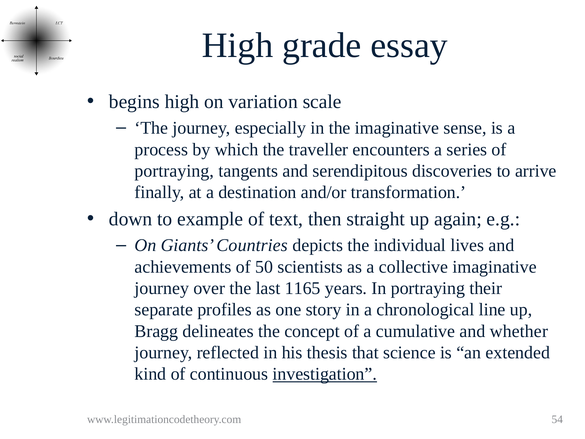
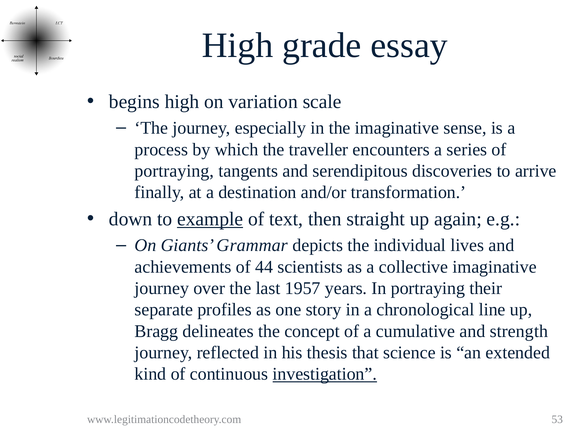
example underline: none -> present (210, 219)
Countries: Countries -> Grammar (252, 245)
50: 50 -> 44 (264, 267)
1165: 1165 -> 1957 (303, 288)
whether: whether -> strength (519, 331)
54: 54 -> 53 (557, 419)
